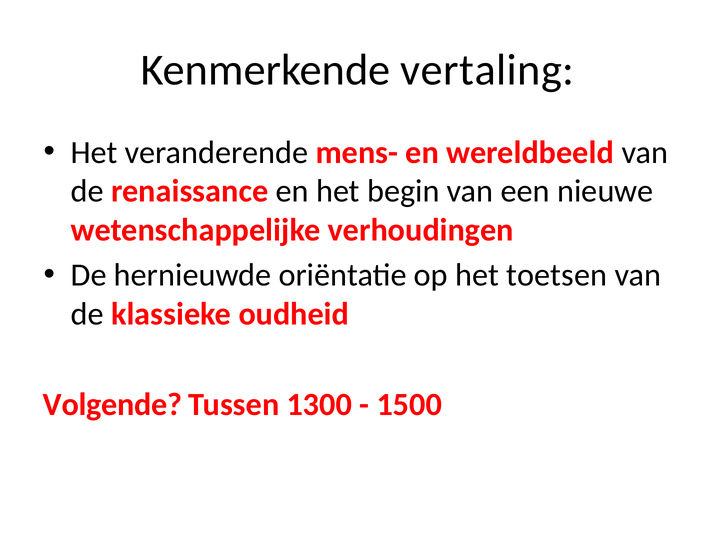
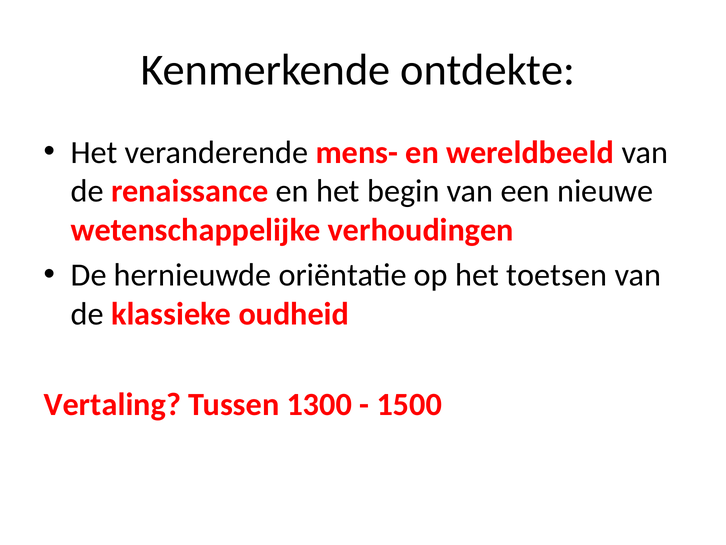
vertaling: vertaling -> ontdekte (488, 70)
Volgende: Volgende -> Vertaling (112, 404)
